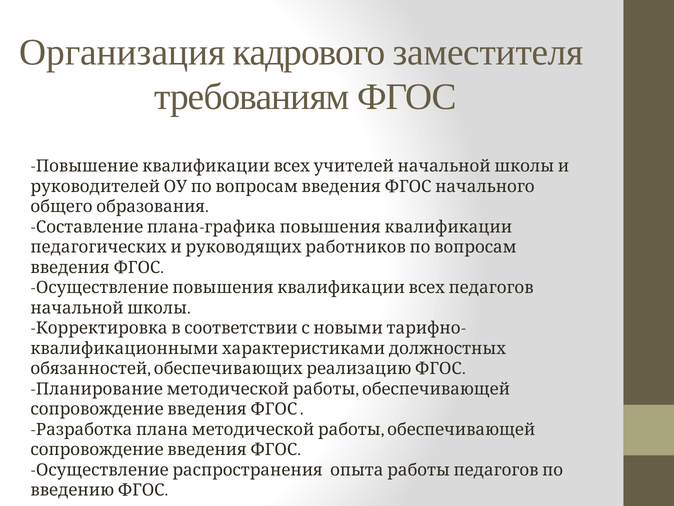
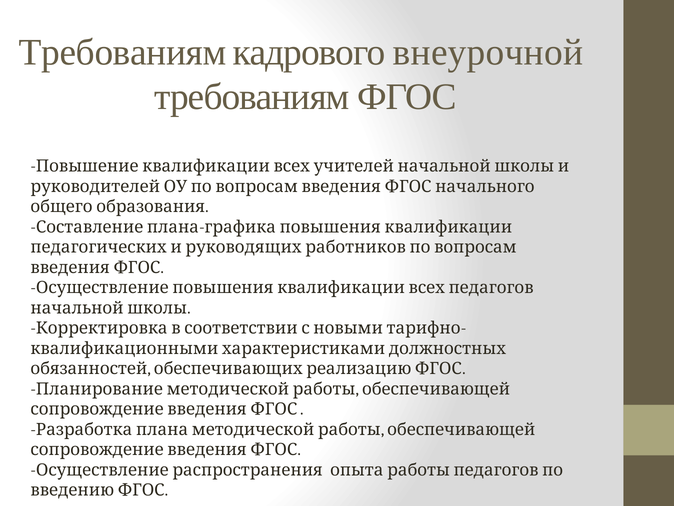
Организация: Организация -> Требованиям (123, 52)
заместителя: заместителя -> внеурочной (488, 52)
